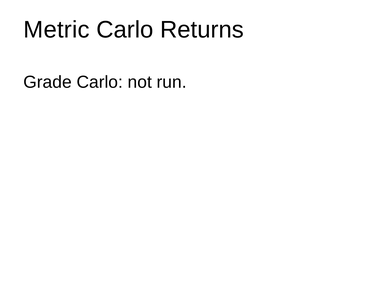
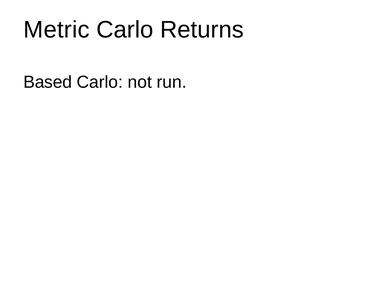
Grade: Grade -> Based (48, 82)
